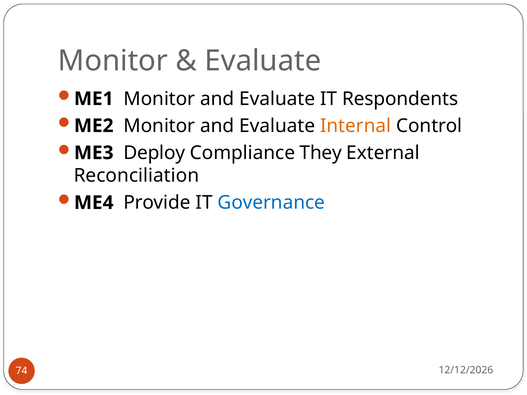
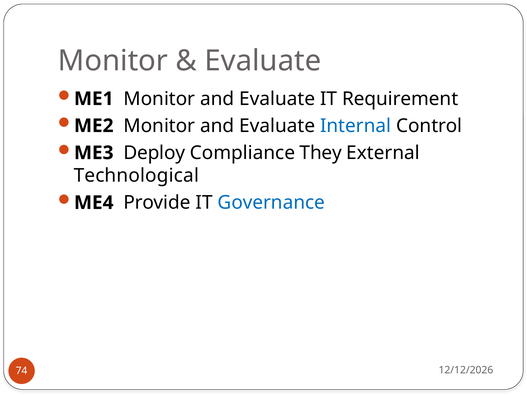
Respondents: Respondents -> Requirement (400, 99)
Internal colour: orange -> blue (356, 126)
Reconciliation: Reconciliation -> Technological (136, 176)
